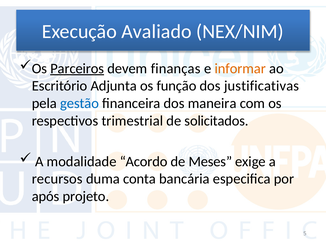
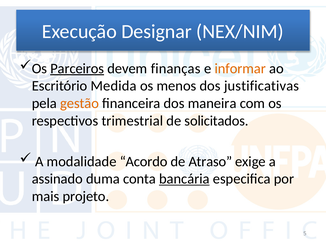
Avaliado: Avaliado -> Designar (157, 32)
Adjunta: Adjunta -> Medida (114, 86)
função: função -> menos (176, 86)
gestão colour: blue -> orange (80, 103)
Meses: Meses -> Atraso (210, 161)
recursos: recursos -> assinado (57, 179)
bancária underline: none -> present (184, 179)
após: após -> mais (46, 196)
